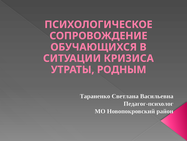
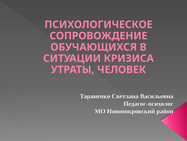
РОДНЫМ: РОДНЫМ -> ЧЕЛОВЕК (122, 69)
